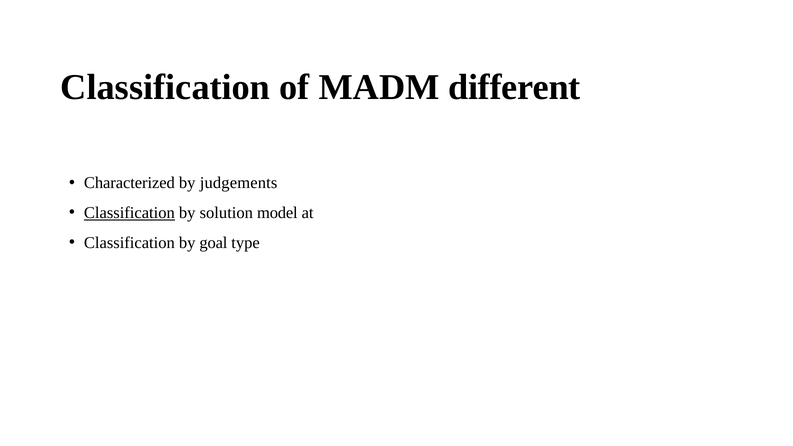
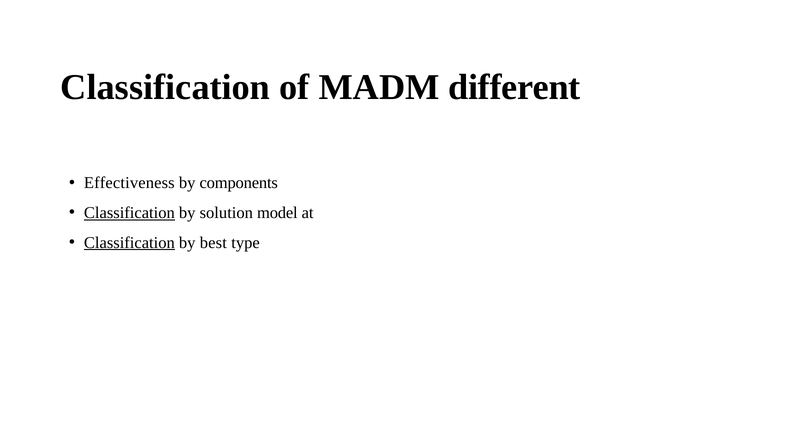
Characterized: Characterized -> Effectiveness (129, 183)
judgements: judgements -> components (239, 183)
Classification underline: none -> present (129, 243)
goal: goal -> best (213, 243)
